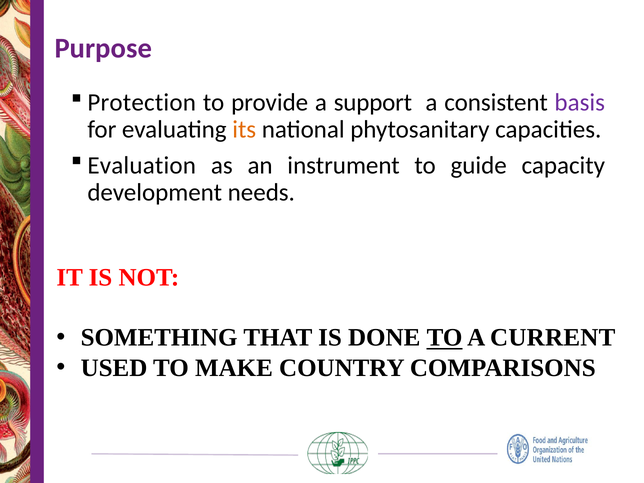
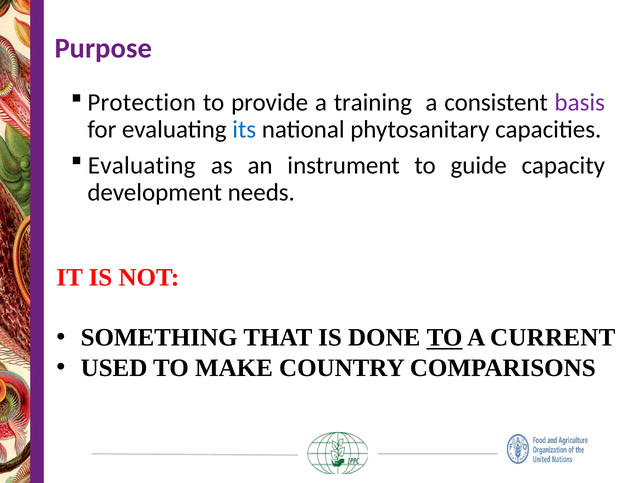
support: support -> training (373, 102)
its colour: orange -> blue (244, 130)
Evaluation: Evaluation -> Evaluating (142, 165)
